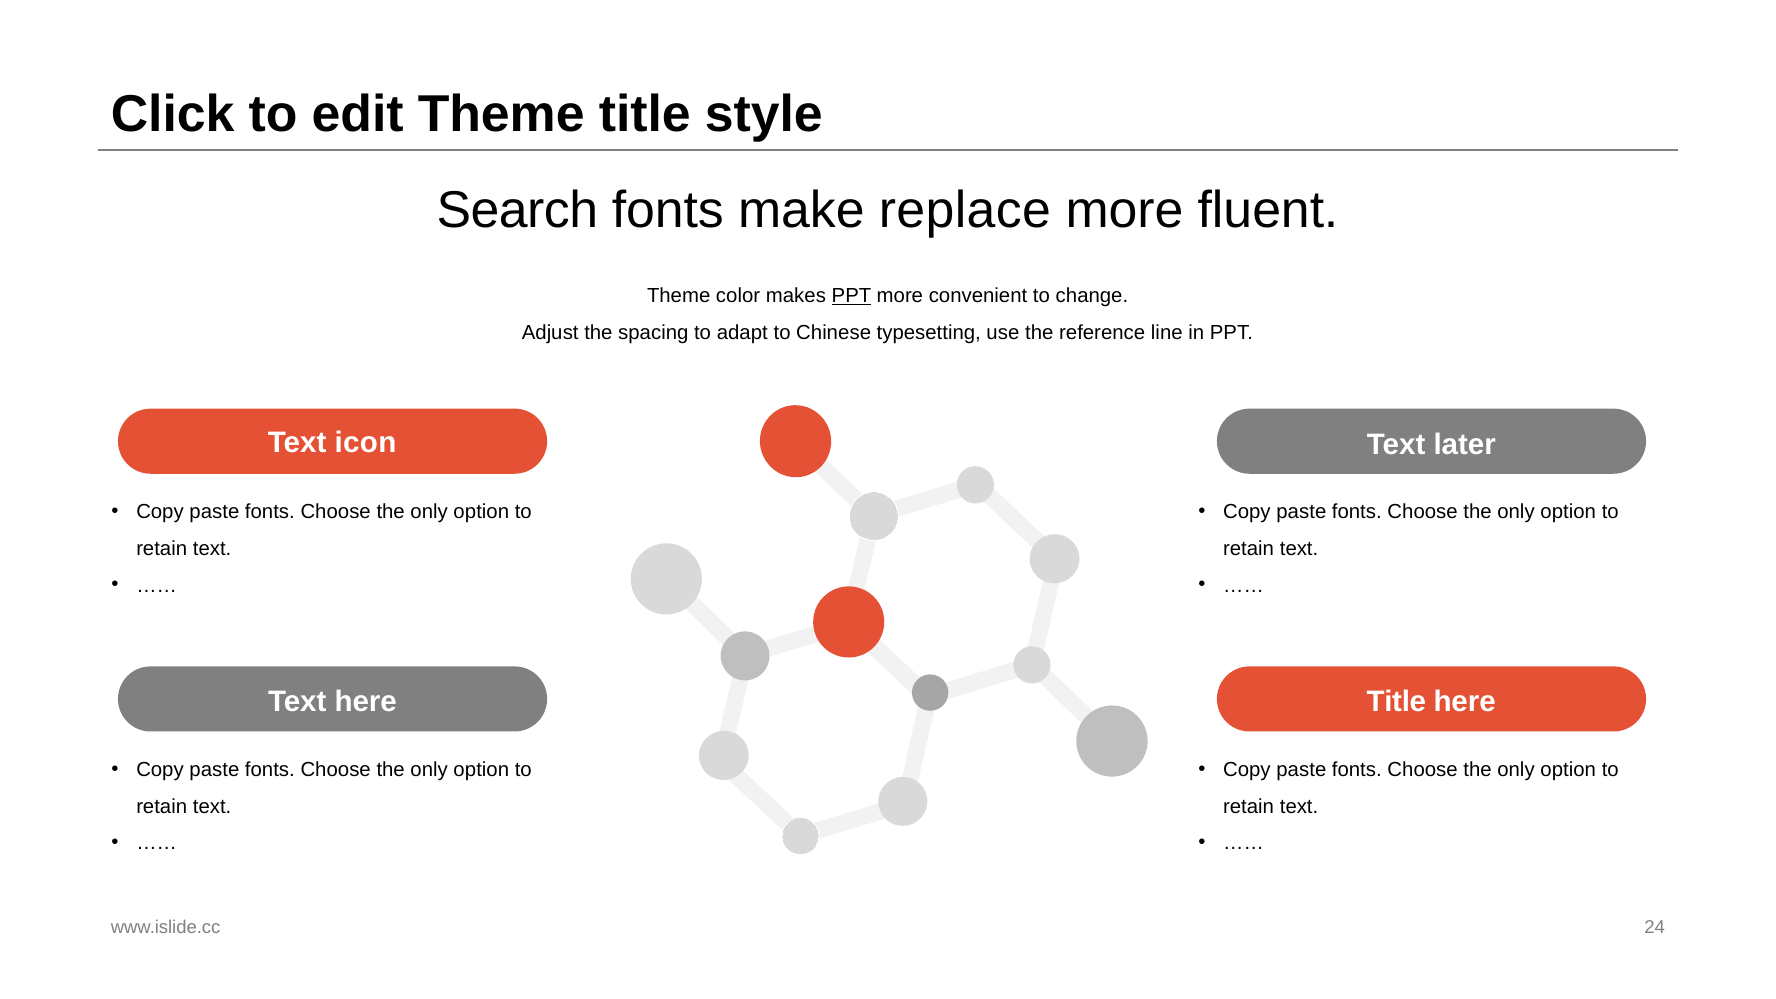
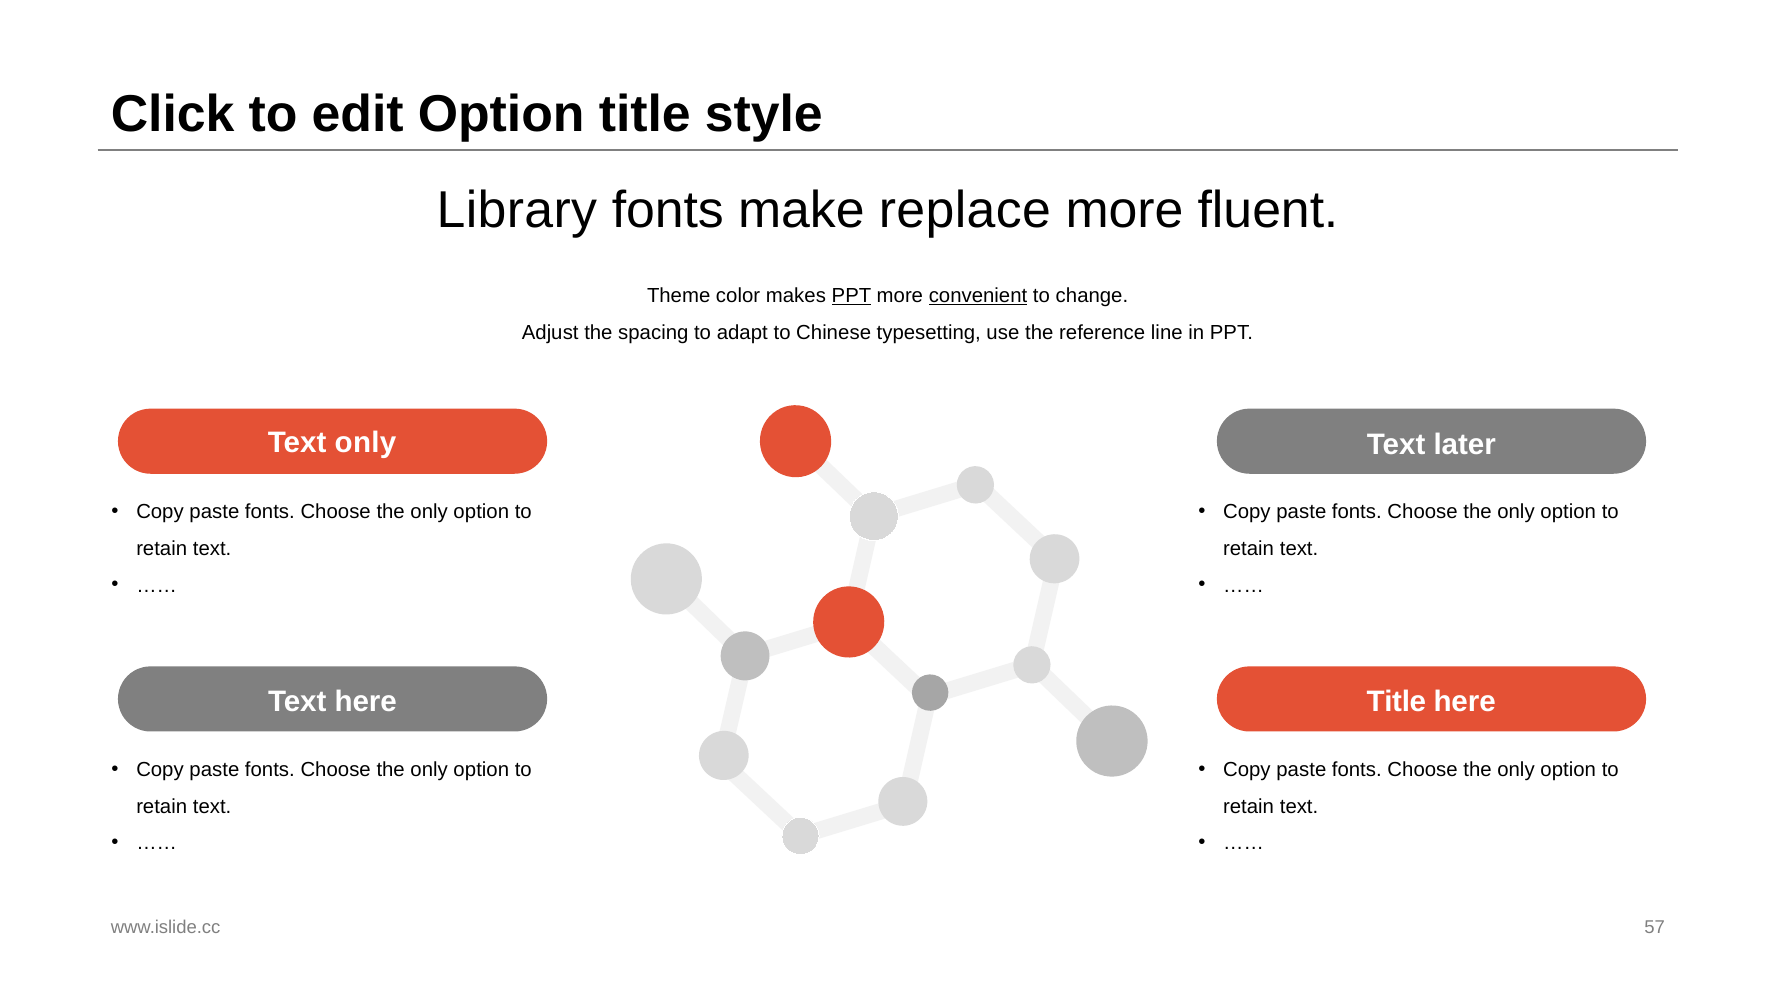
edit Theme: Theme -> Option (501, 115)
Search: Search -> Library (517, 211)
convenient underline: none -> present (978, 296)
Text icon: icon -> only (366, 443)
24: 24 -> 57 (1655, 927)
